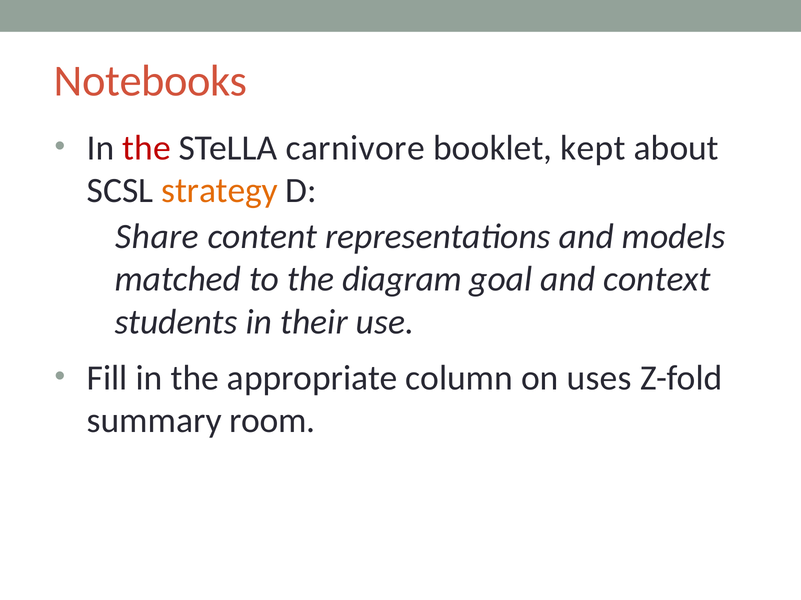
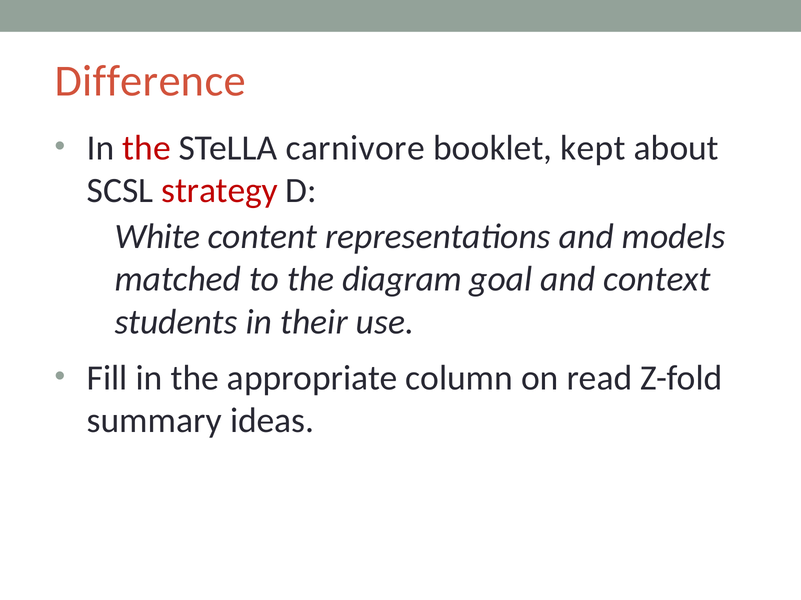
Notebooks: Notebooks -> Difference (150, 81)
strategy colour: orange -> red (220, 191)
Share: Share -> White (157, 237)
uses: uses -> read (599, 378)
room: room -> ideas (272, 421)
